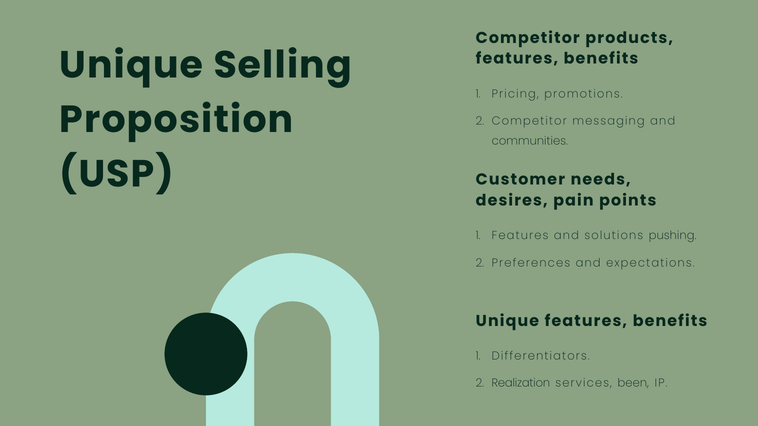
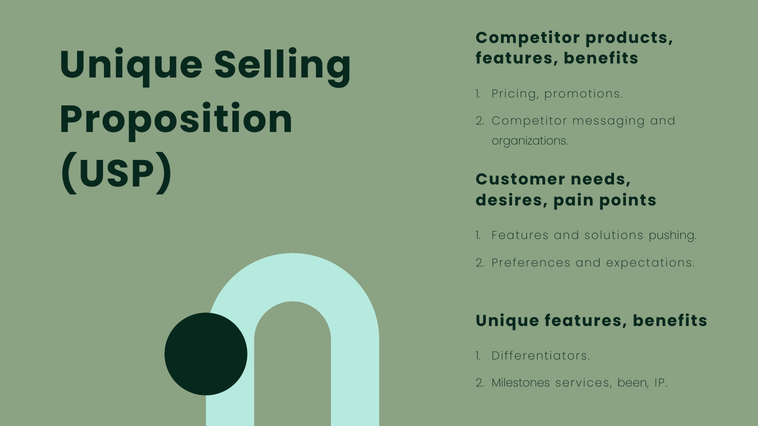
communities: communities -> organizations (530, 141)
Realization: Realization -> Milestones (521, 384)
